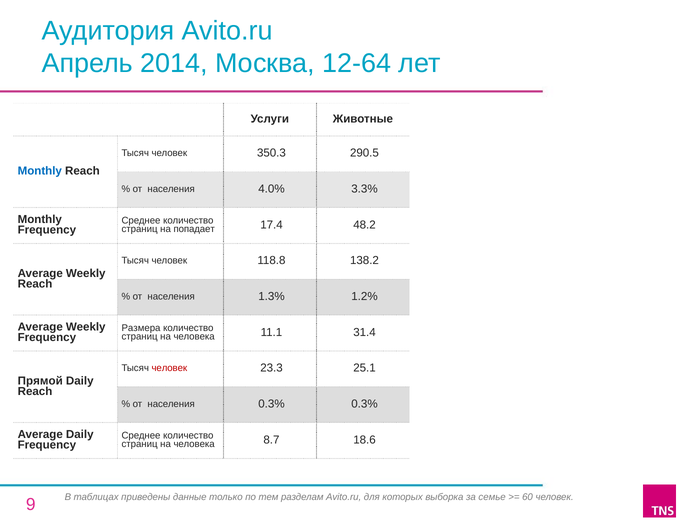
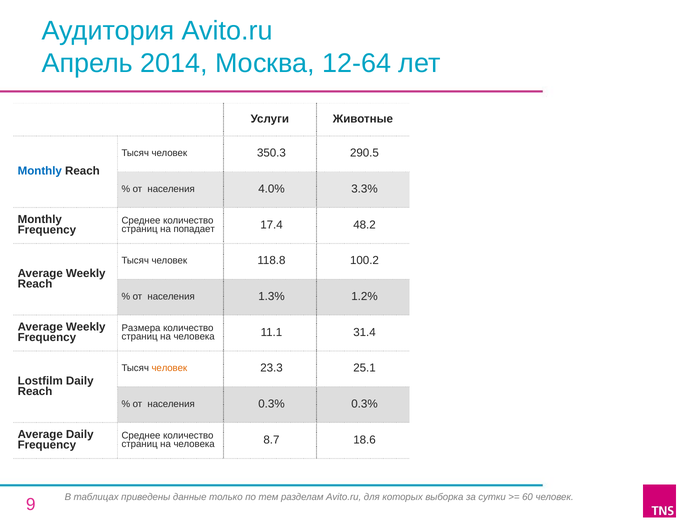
138.2: 138.2 -> 100.2 (364, 260)
человек colour: red -> orange (169, 368)
Прямой: Прямой -> Lostfilm (40, 380)
семье: семье -> сутки (492, 497)
